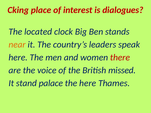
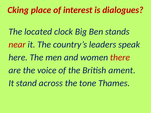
near colour: orange -> red (17, 45)
missed: missed -> ament (122, 70)
palace: palace -> across (51, 83)
the here: here -> tone (88, 83)
